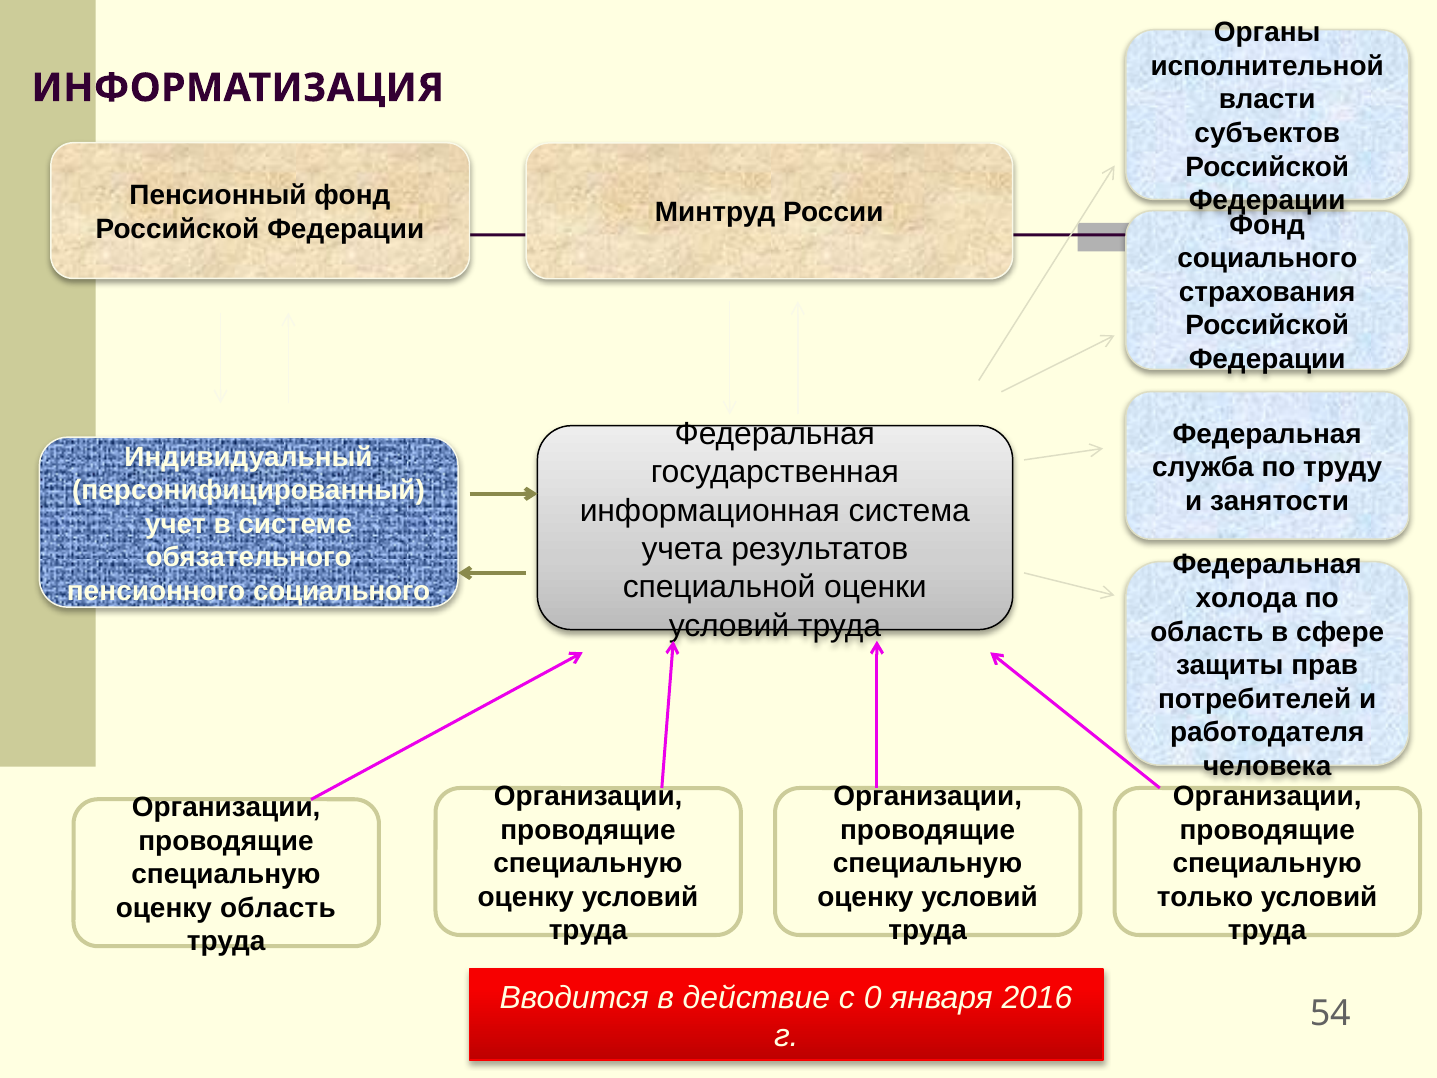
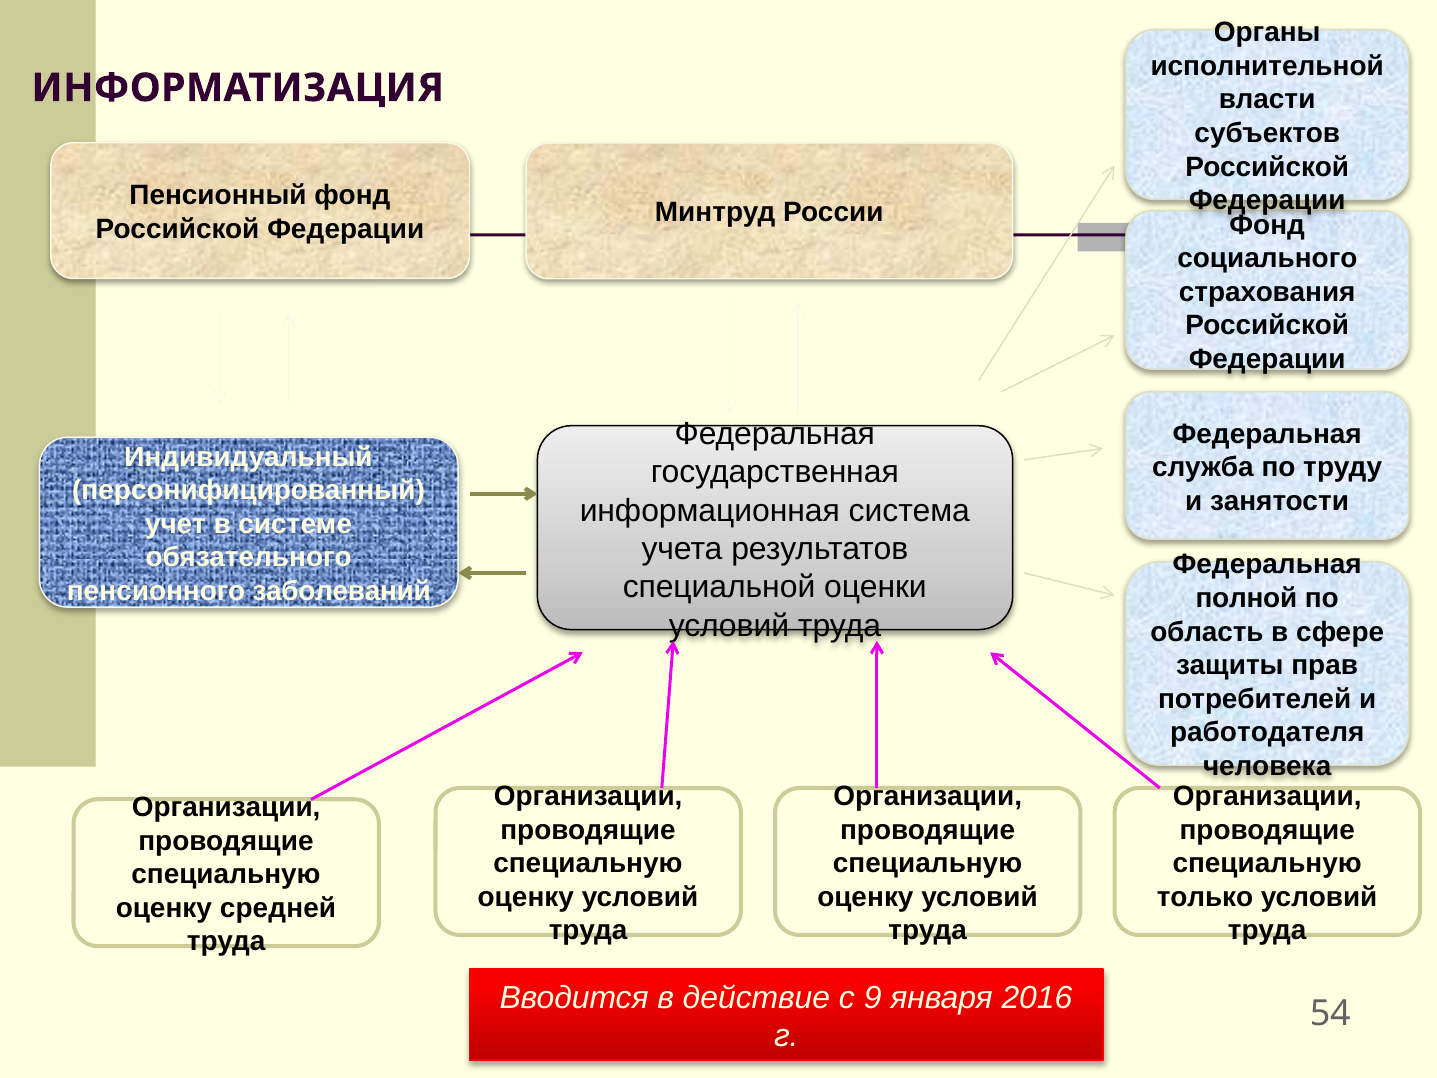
пенсионного социального: социального -> заболеваний (342, 591)
холода: холода -> полной (1246, 598)
оценку область: область -> средней (278, 908)
0: 0 -> 9 (873, 997)
